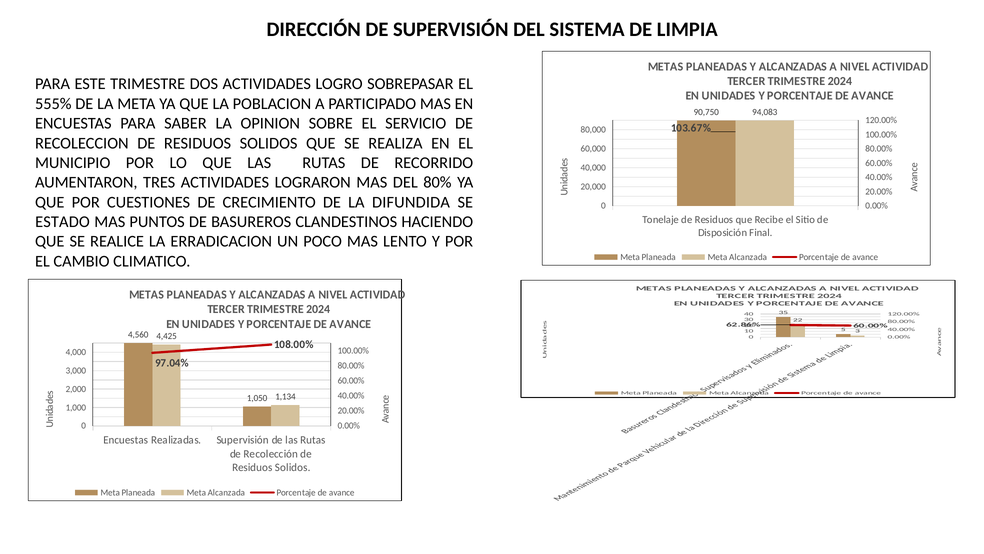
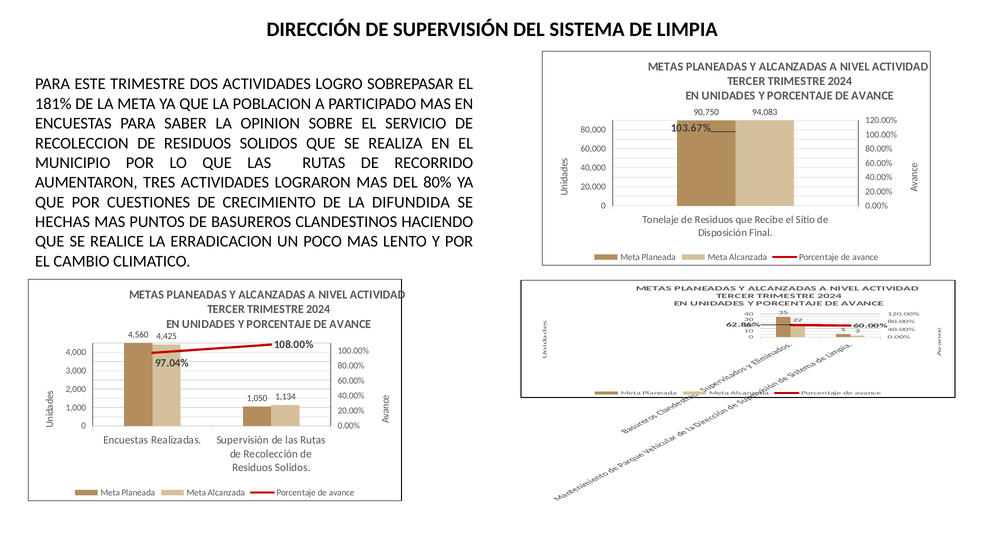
555%: 555% -> 181% (53, 104)
ESTADO: ESTADO -> HECHAS (62, 222)
